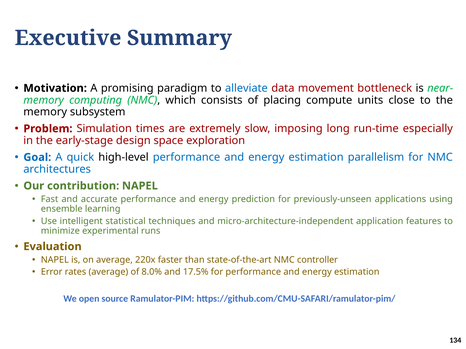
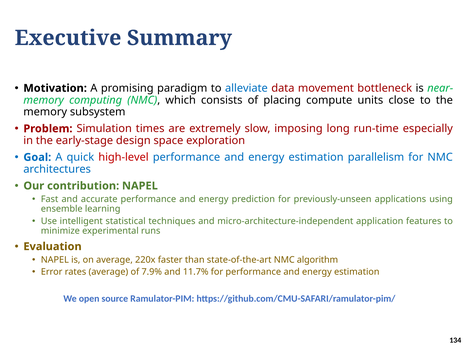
high-level colour: black -> red (124, 157)
controller: controller -> algorithm (317, 260)
8.0%: 8.0% -> 7.9% (152, 272)
17.5%: 17.5% -> 11.7% (196, 272)
